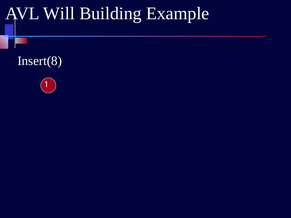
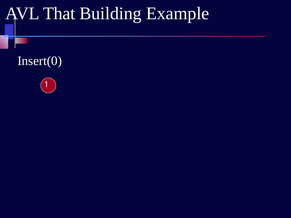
Will: Will -> That (59, 13)
Insert(8: Insert(8 -> Insert(0 (40, 61)
